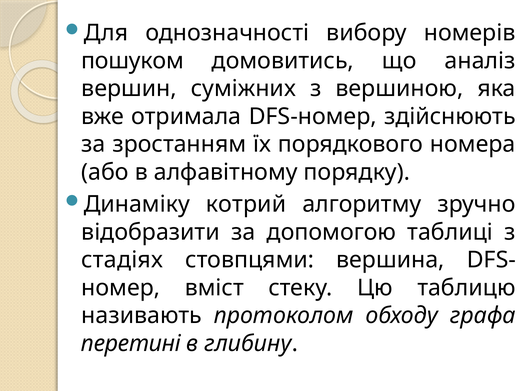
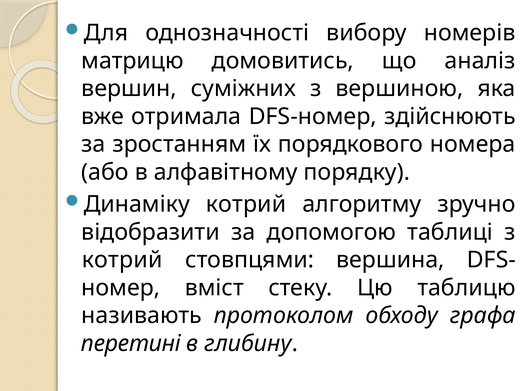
пошуком: пошуком -> матрицю (132, 61)
стадіях: стадіях -> котрий (122, 260)
